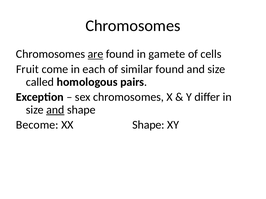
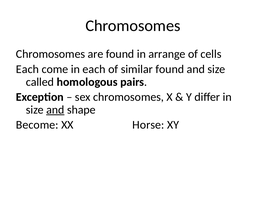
are underline: present -> none (96, 54)
gamete: gamete -> arrange (167, 54)
Fruit: Fruit -> Each (27, 69)
XX Shape: Shape -> Horse (148, 125)
